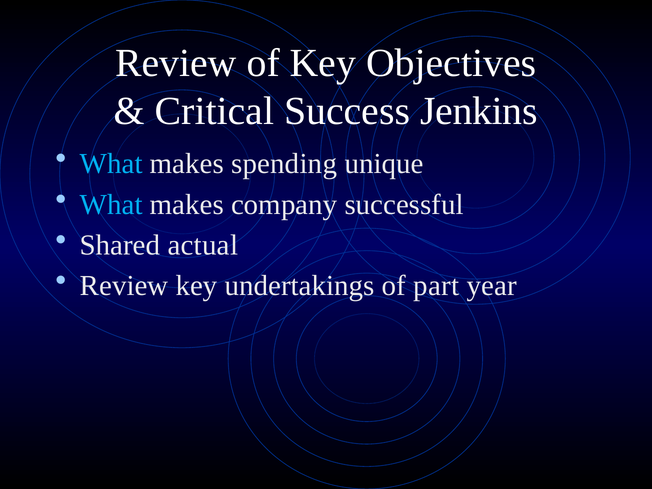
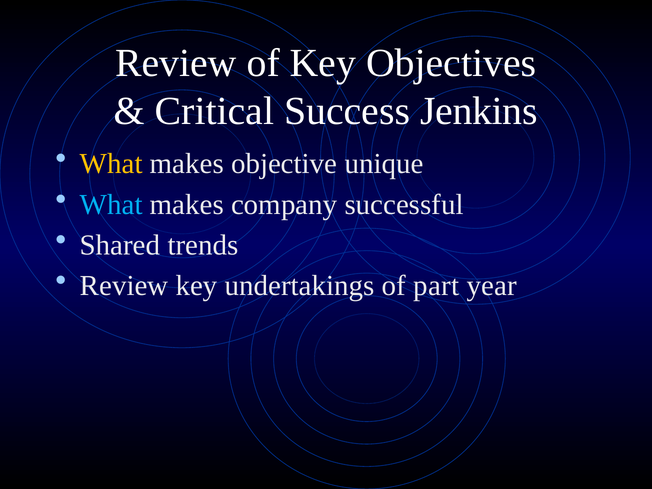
What colour: light blue -> yellow (111, 164)
spending: spending -> objective (284, 164)
actual: actual -> trends (203, 245)
